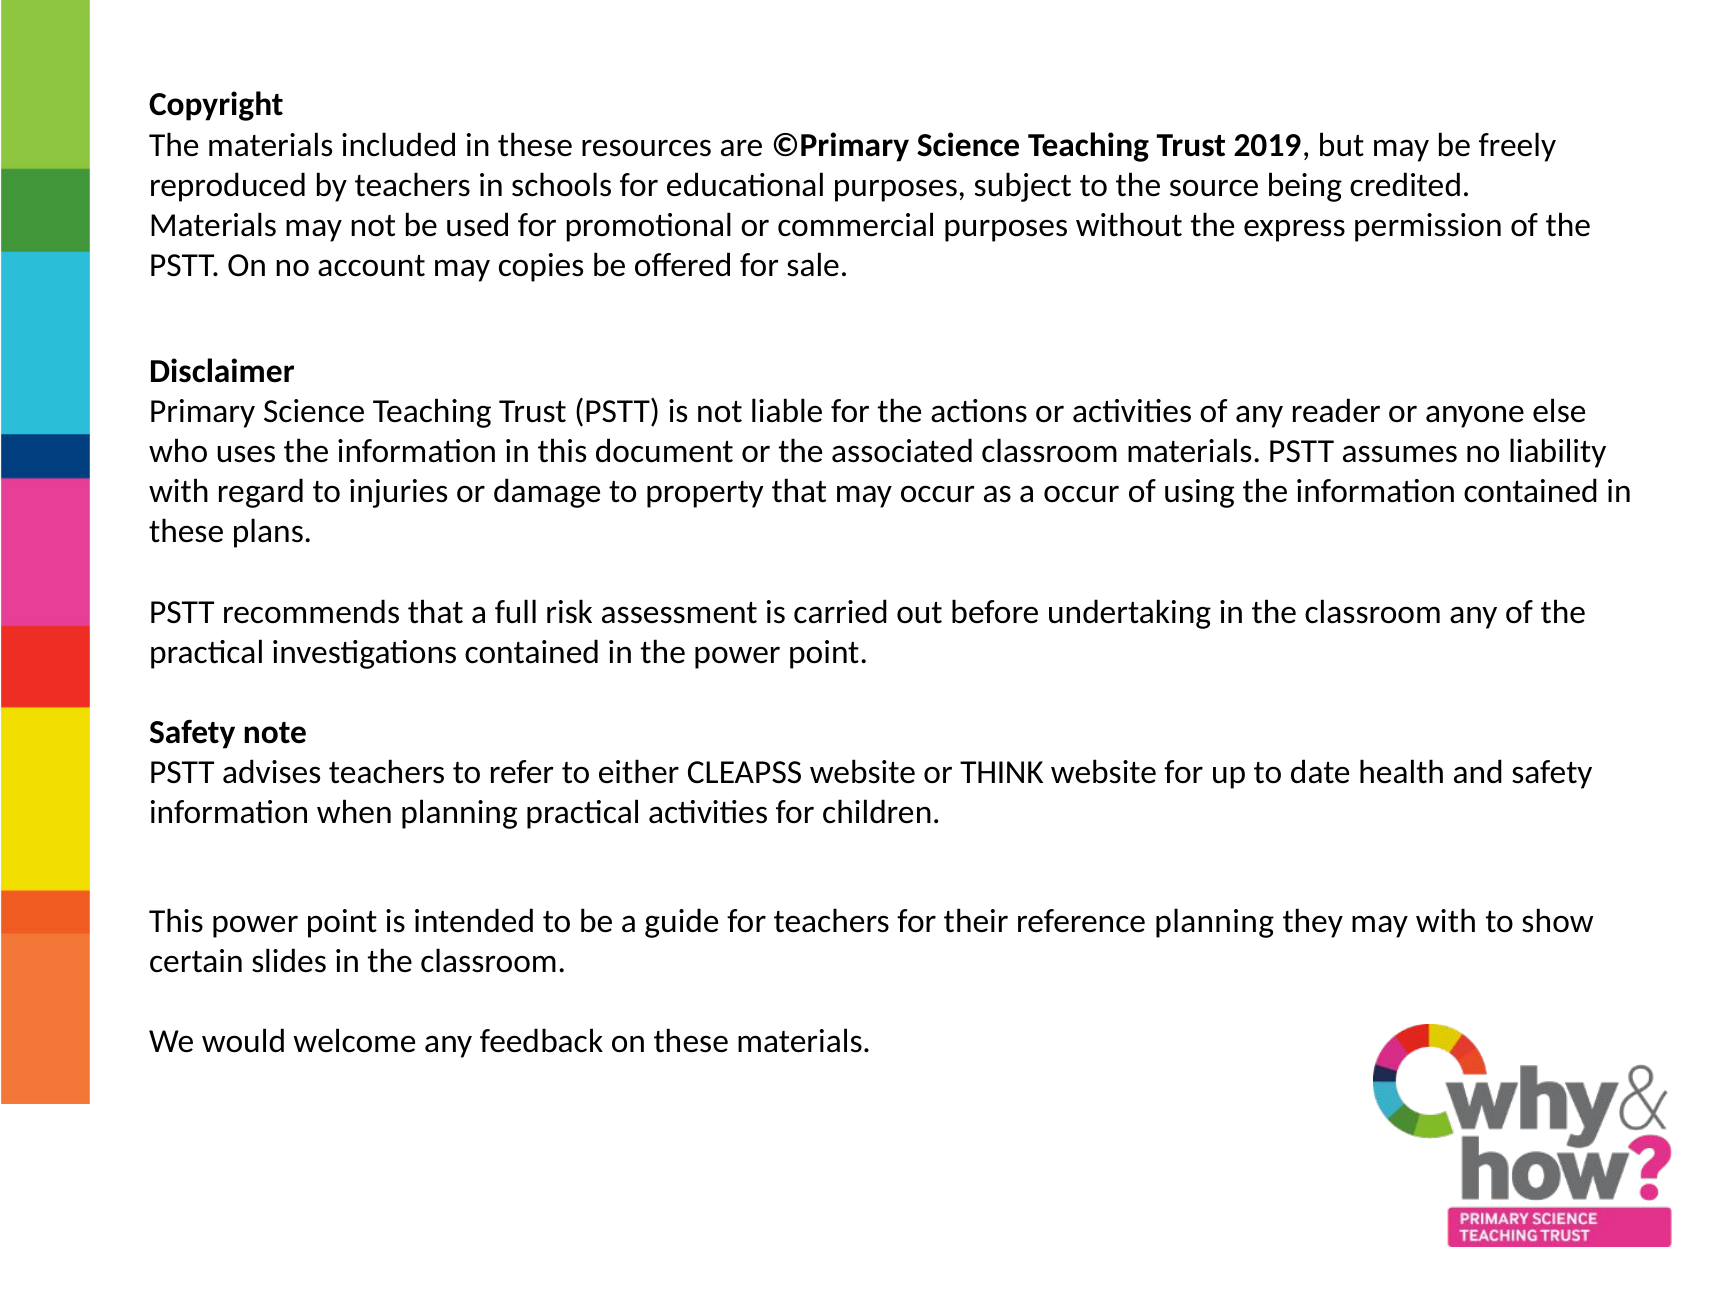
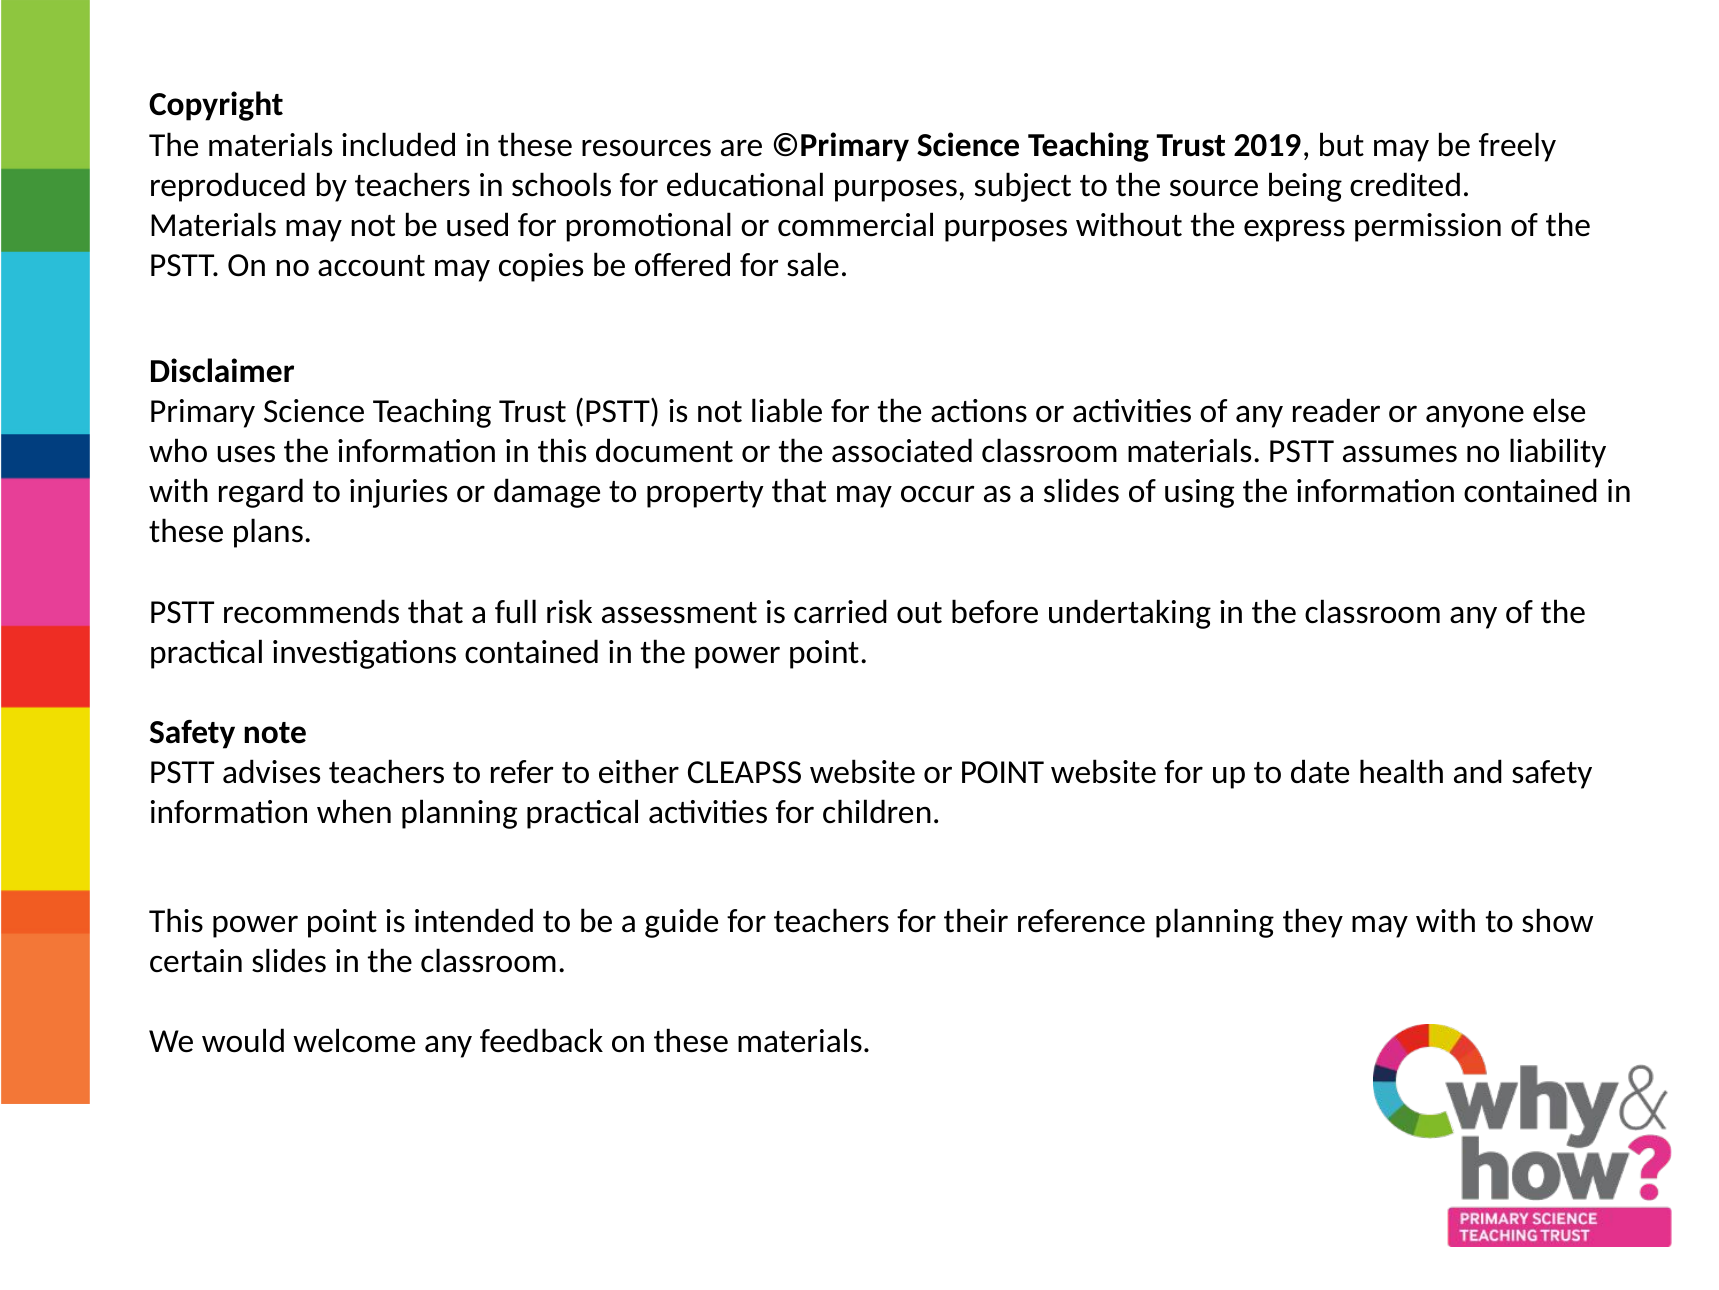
a occur: occur -> slides (1081, 491)
or THINK: THINK -> POINT (1002, 772)
